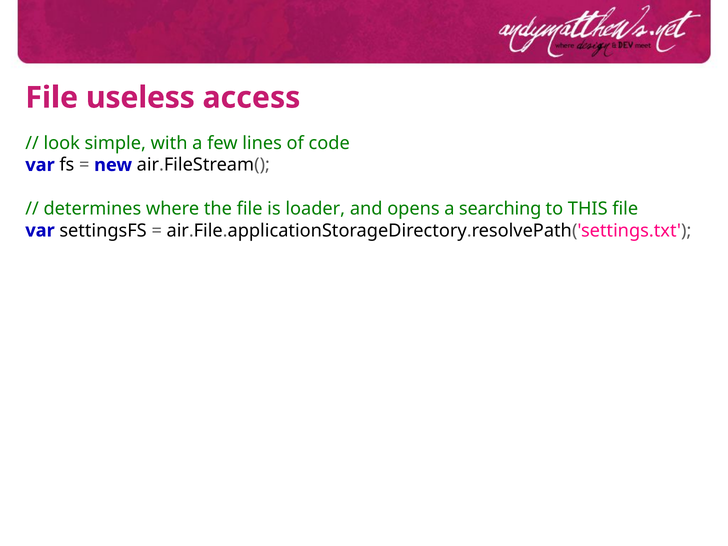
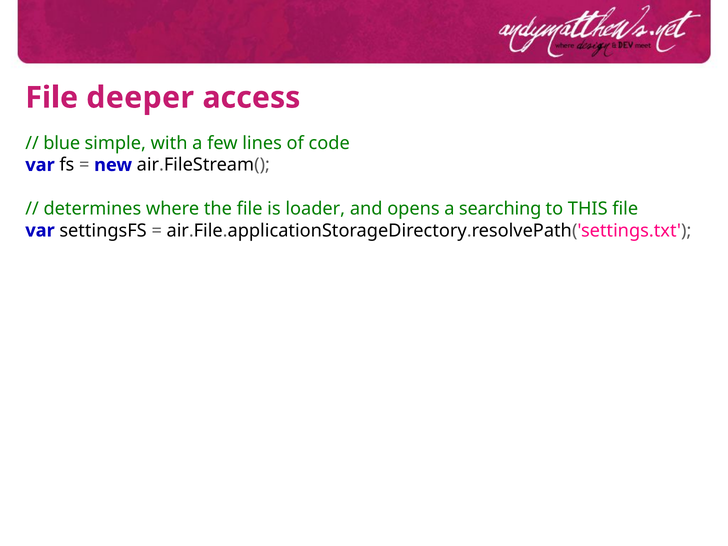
useless: useless -> deeper (140, 98)
look: look -> blue (62, 143)
